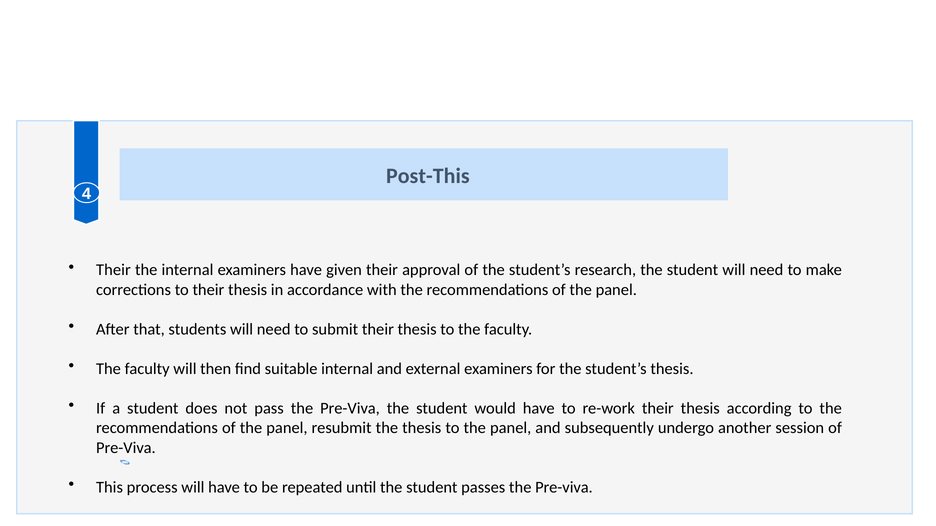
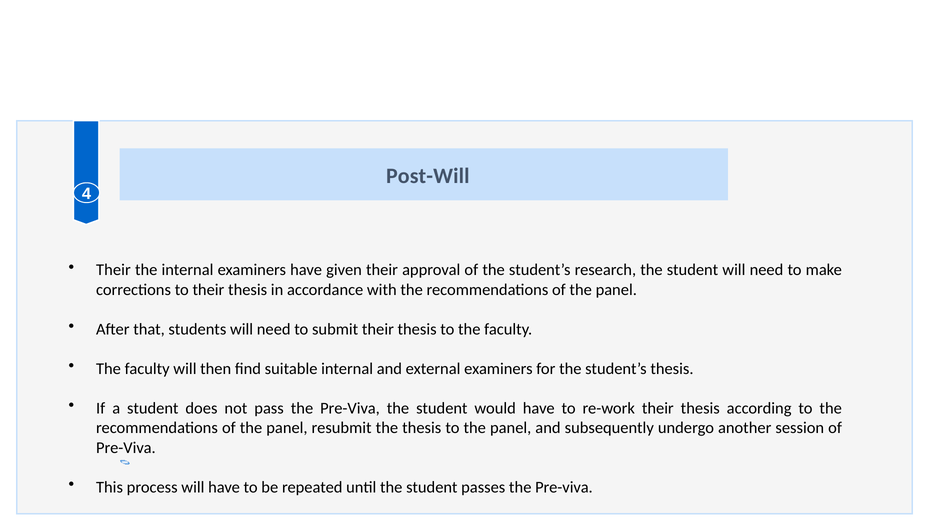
Post-This: Post-This -> Post-Will (428, 176)
